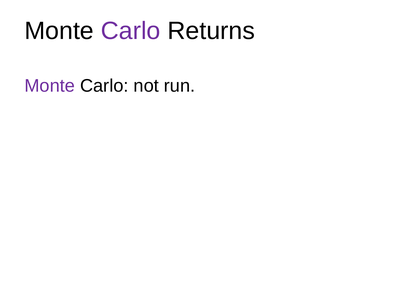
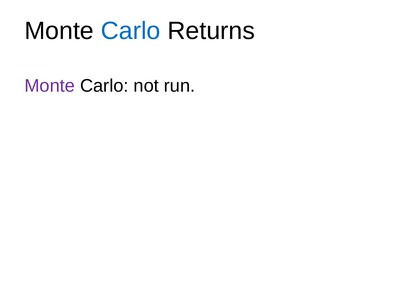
Carlo colour: purple -> blue (131, 31)
